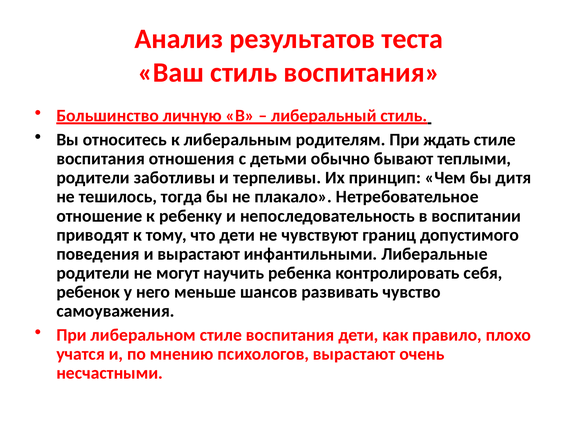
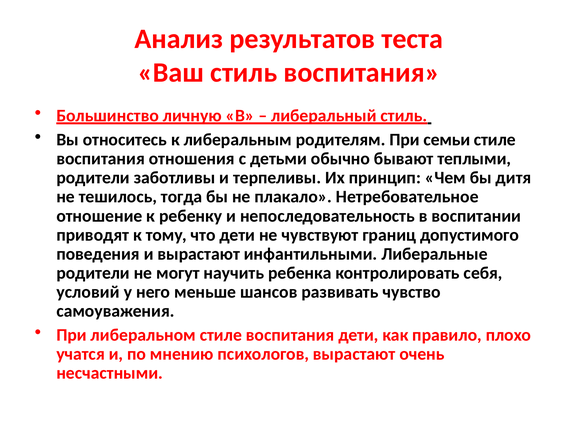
ждать: ждать -> семьи (447, 140)
ребенок: ребенок -> условий (88, 292)
